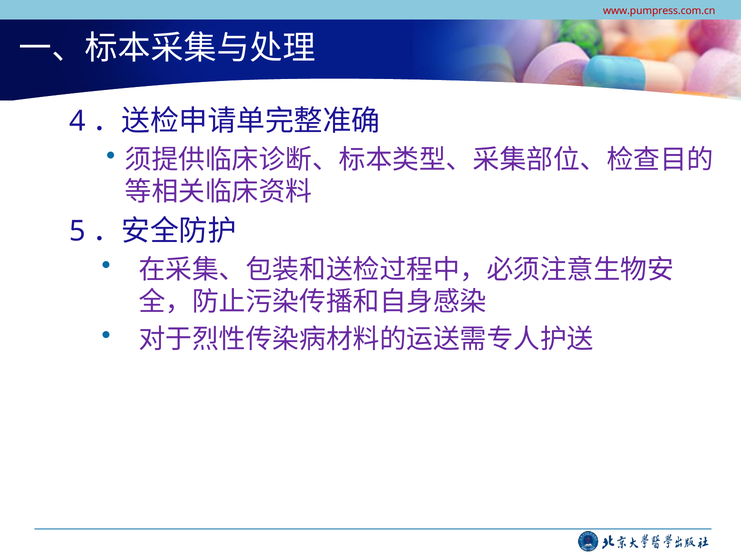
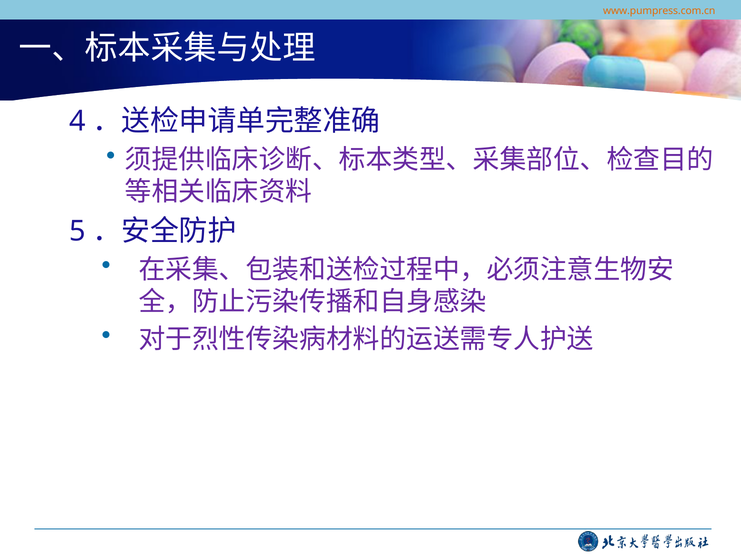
www.pumpress.com.cn colour: red -> orange (659, 11)
